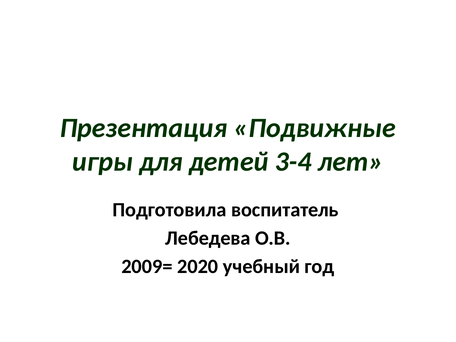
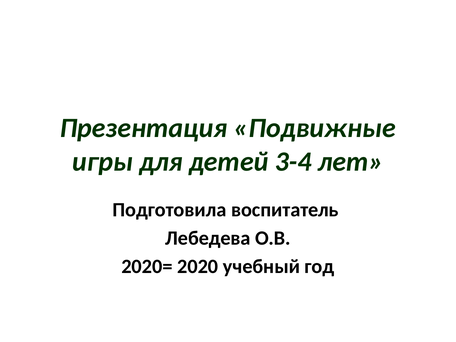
2009=: 2009= -> 2020= (147, 266)
